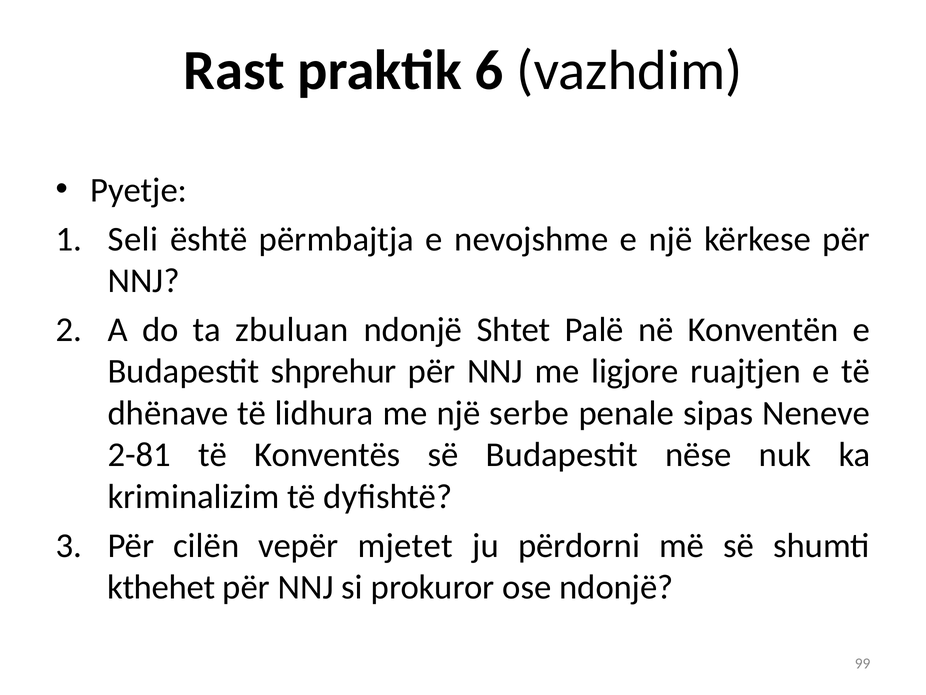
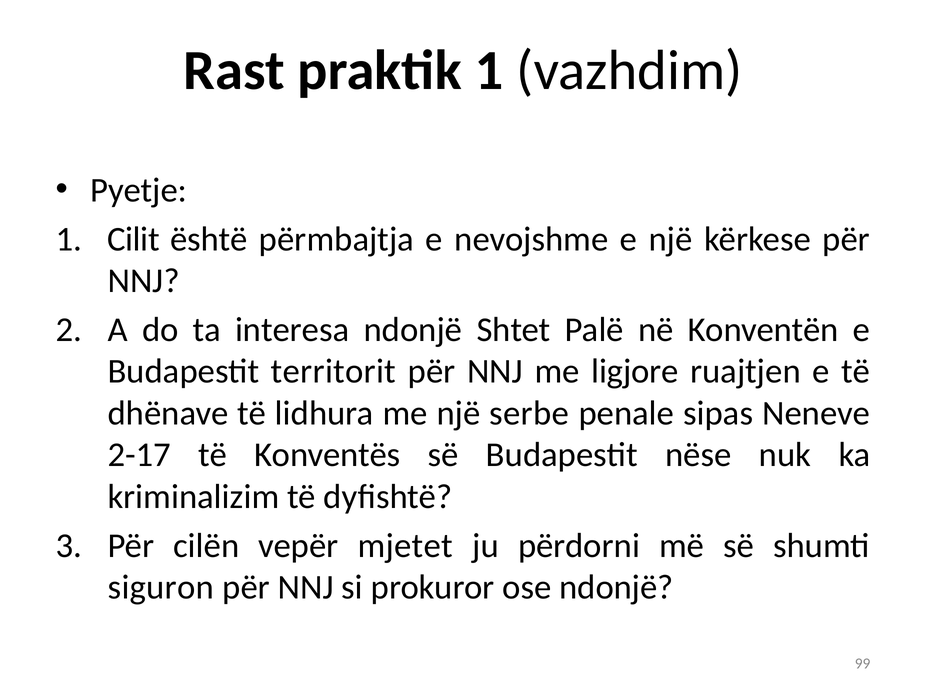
praktik 6: 6 -> 1 (489, 70)
Seli: Seli -> Cilit (133, 239)
zbuluan: zbuluan -> interesa (292, 330)
shprehur: shprehur -> territorit (333, 371)
2-81: 2-81 -> 2-17 (139, 455)
kthehet: kthehet -> siguron (161, 587)
